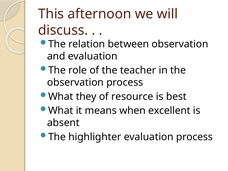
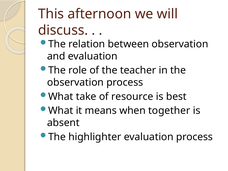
they: they -> take (86, 97)
excellent: excellent -> together (169, 111)
